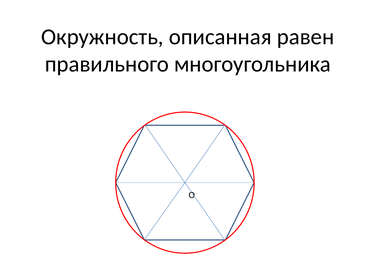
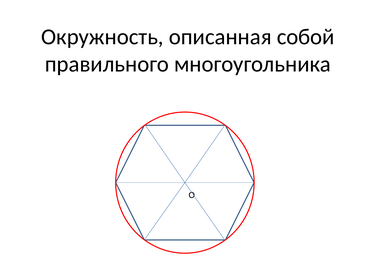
равен: равен -> собой (306, 37)
